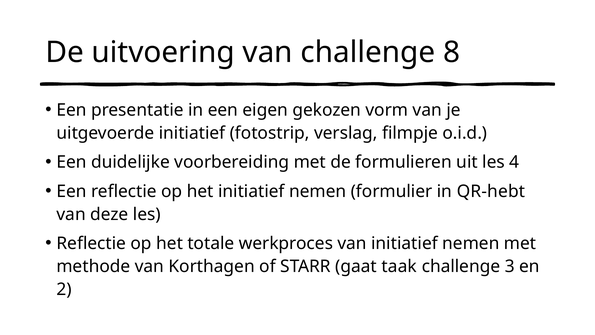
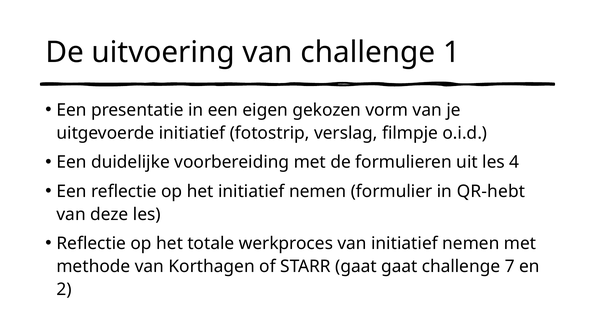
8: 8 -> 1 (452, 52)
gaat taak: taak -> gaat (399, 266)
3: 3 -> 7 (510, 266)
